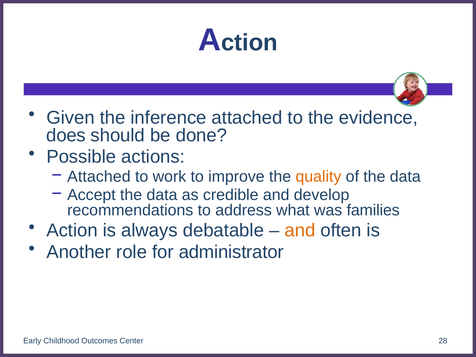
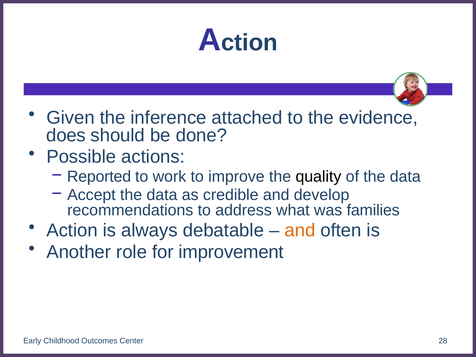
Attached: Attached -> Reported (99, 177)
quality colour: orange -> black (318, 177)
administrator: administrator -> improvement (231, 252)
